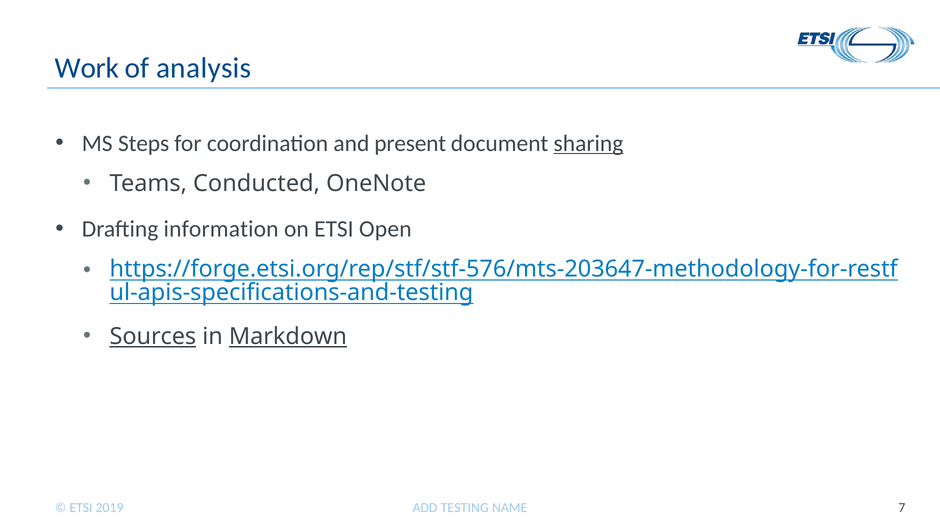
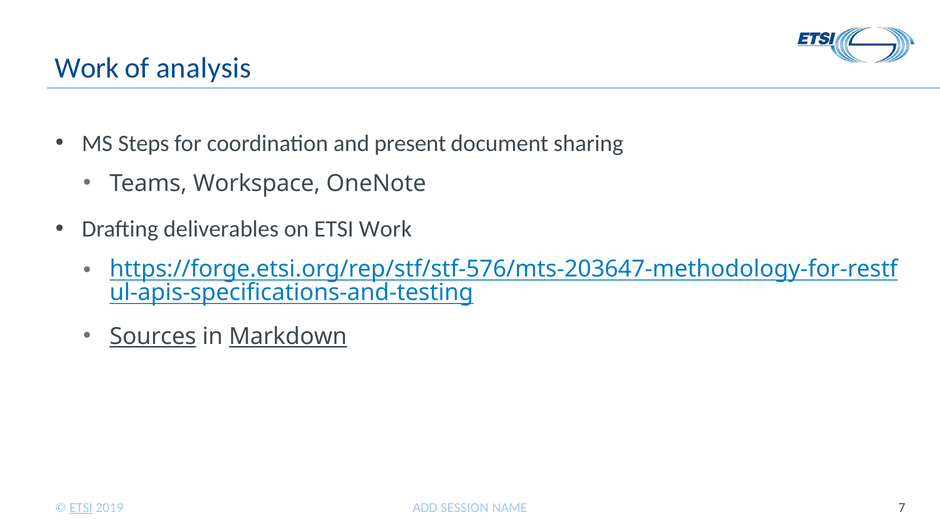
sharing underline: present -> none (588, 143)
Conducted: Conducted -> Workspace (257, 183)
information: information -> deliverables (221, 229)
ETSI Open: Open -> Work (385, 229)
ETSI underline: none -> present (81, 508)
TESTING: TESTING -> SESSION (465, 508)
